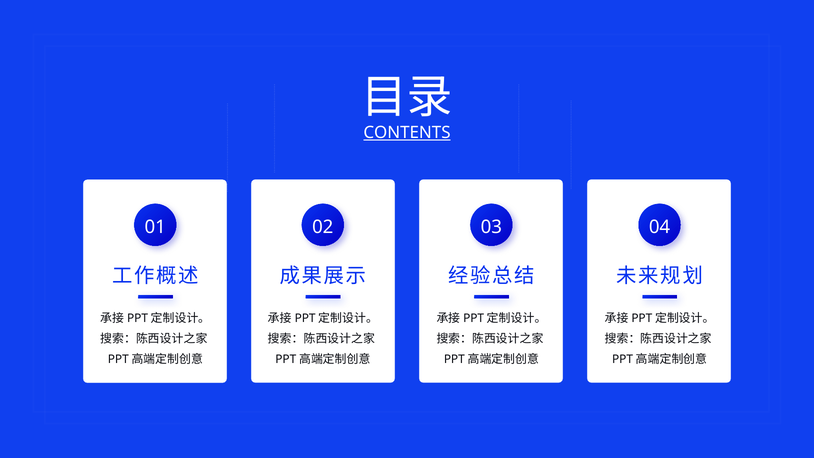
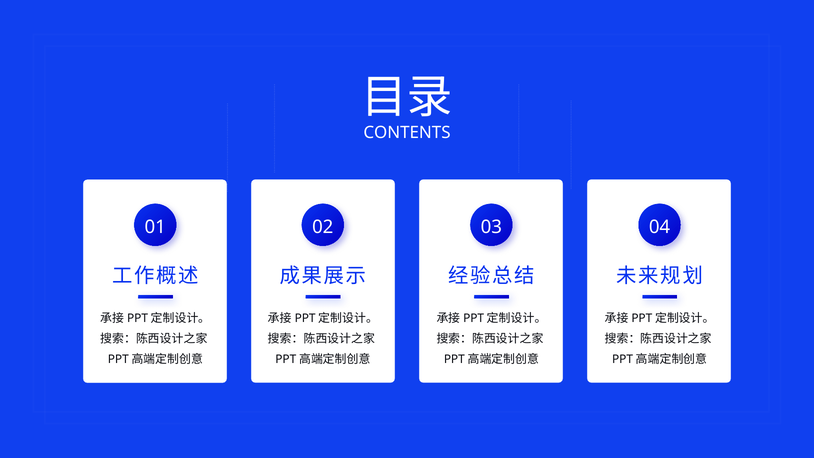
CONTENTS underline: present -> none (407, 132)
